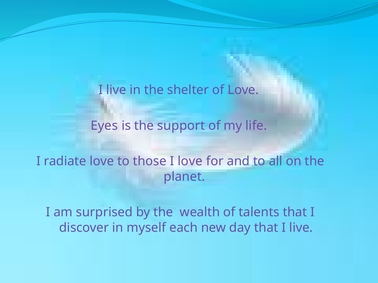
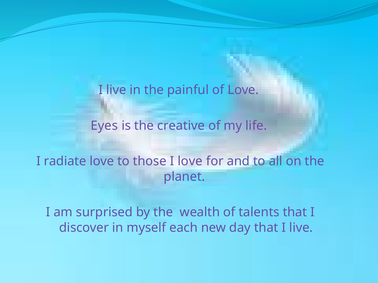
shelter: shelter -> painful (188, 90)
support: support -> creative (181, 126)
